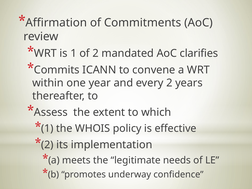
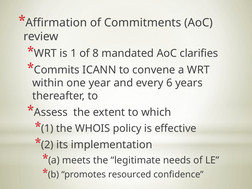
of 2: 2 -> 8 (96, 53)
every 2: 2 -> 6 (169, 83)
underway: underway -> resourced (130, 175)
